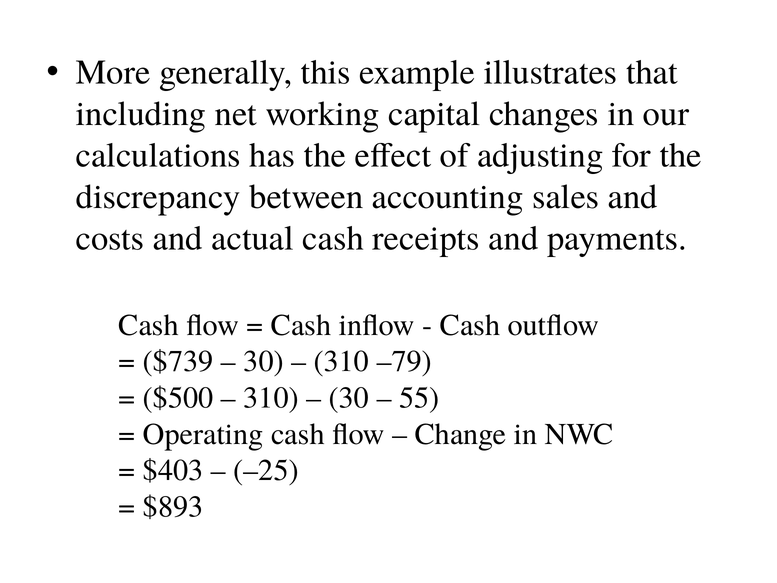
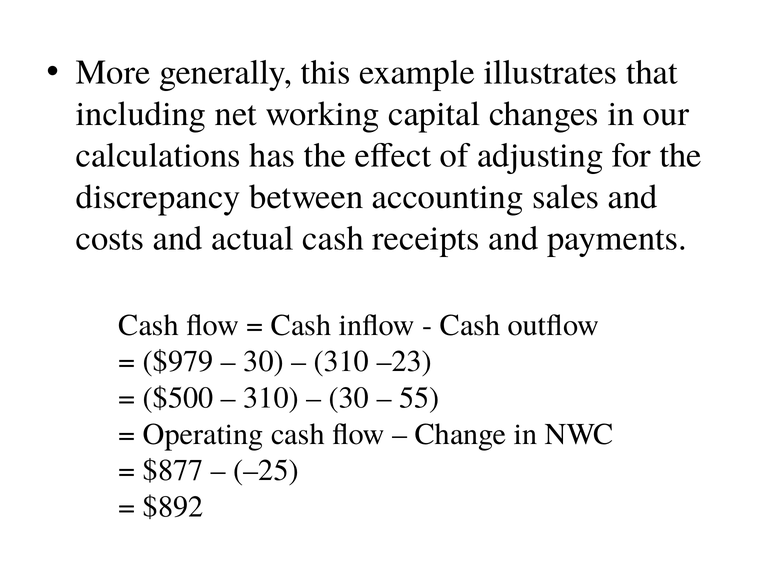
$739: $739 -> $979 (178, 361)
–79: –79 -> –23 (404, 361)
$403: $403 -> $877 (173, 470)
$893: $893 -> $892 (173, 506)
